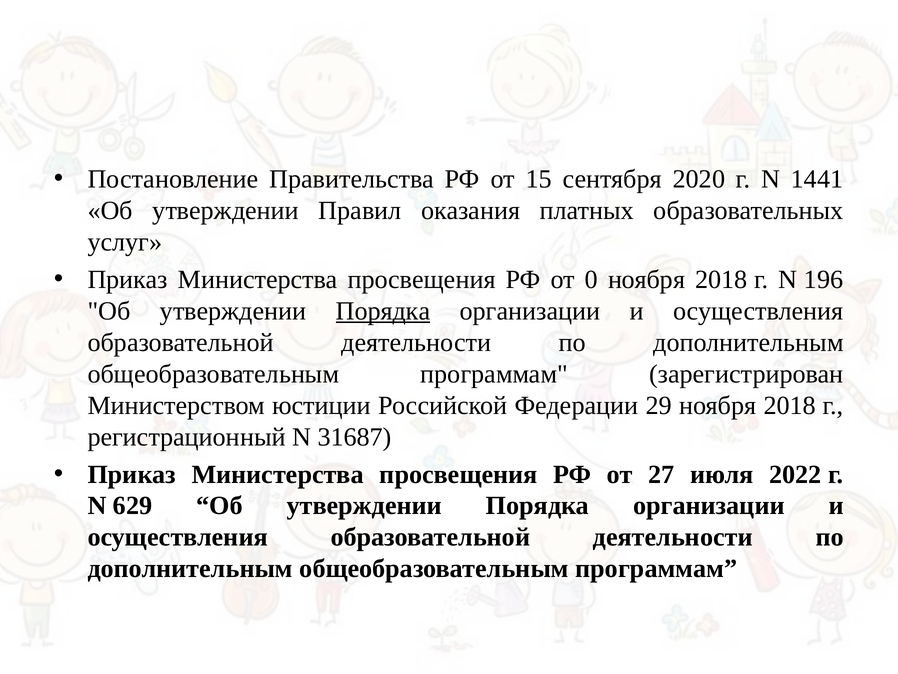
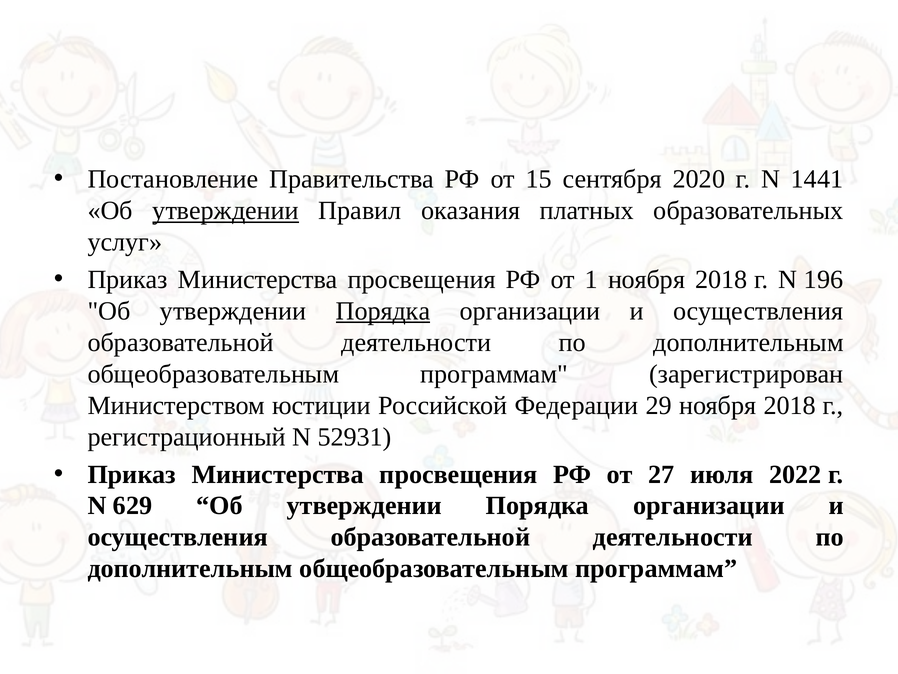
утверждении underline: none -> present (226, 211)
0: 0 -> 1 (591, 279)
31687: 31687 -> 52931 (355, 437)
